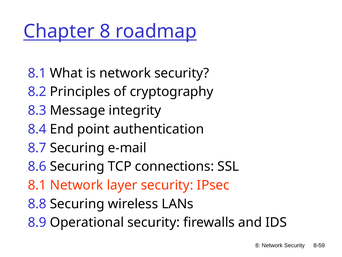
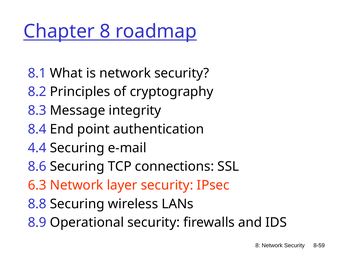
8.7: 8.7 -> 4.4 (37, 148)
8.1: 8.1 -> 6.3 (37, 185)
